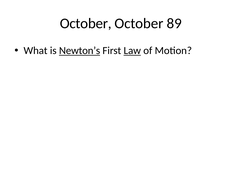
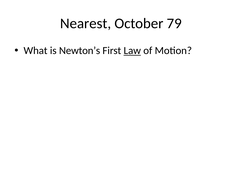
October: October -> Nearest (86, 23)
89: 89 -> 79 (174, 23)
Newton’s underline: present -> none (80, 51)
